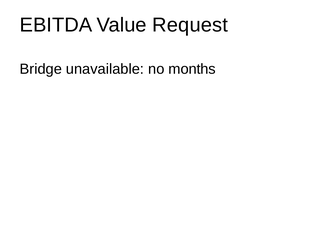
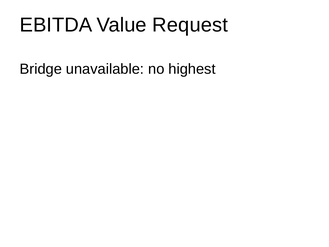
months: months -> highest (192, 69)
